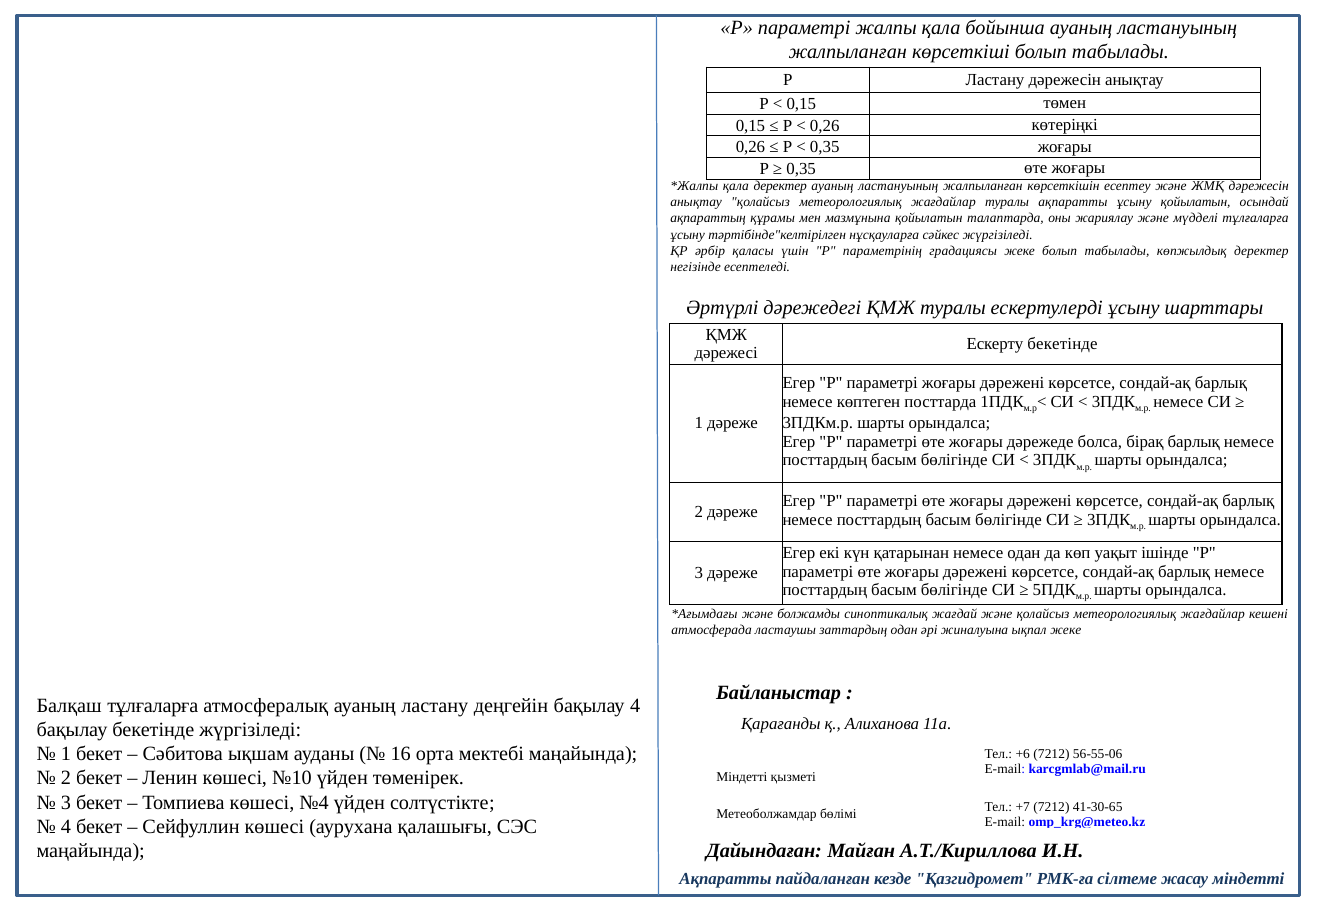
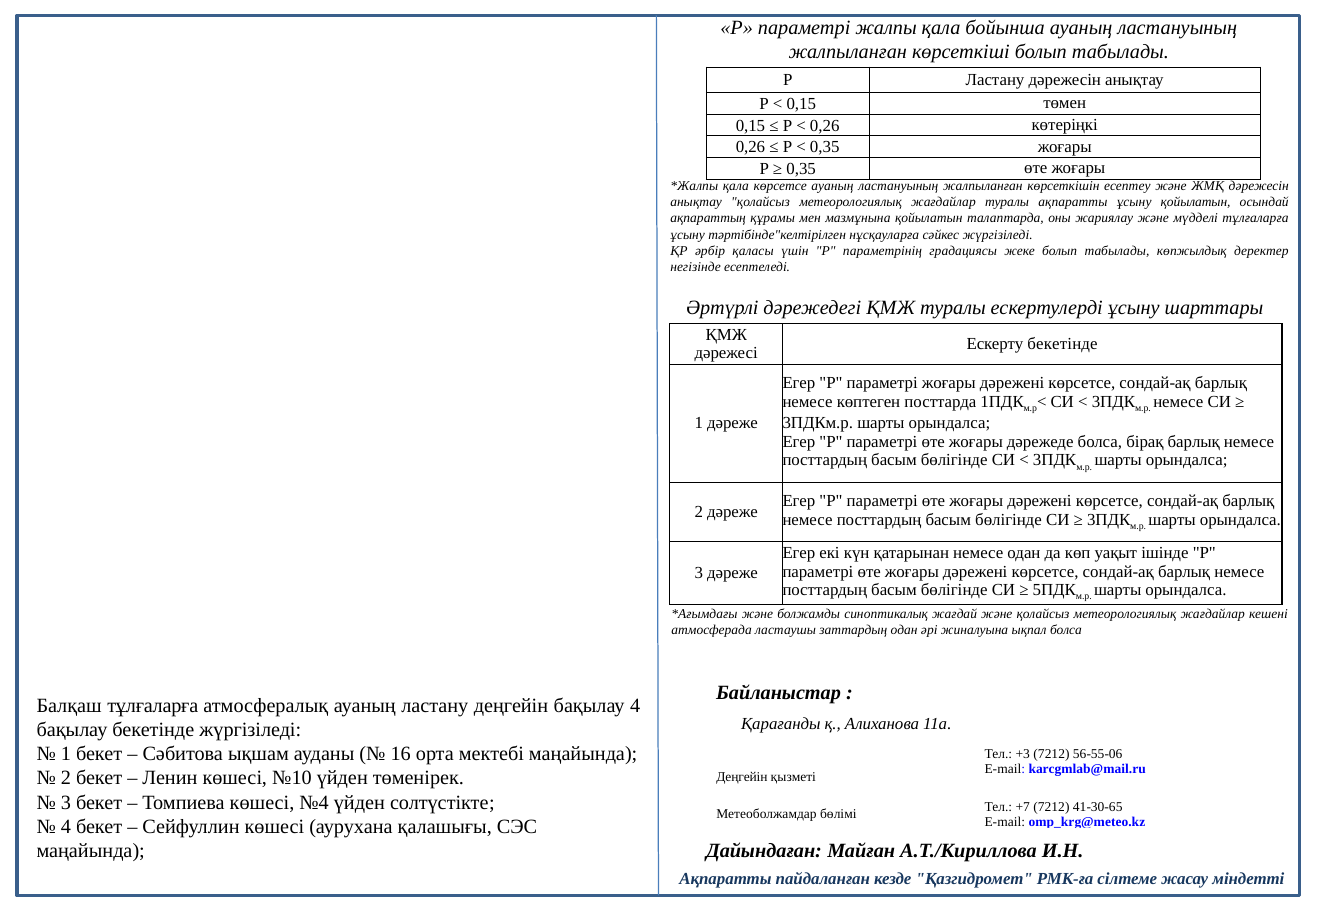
қала деректер: деректер -> көрсетсе (780, 186)
ықпал жеке: жеке -> болса (1066, 631)
+6: +6 -> +3 (1023, 755)
Міндетті: Міндетті -> Деңгейін (742, 778)
